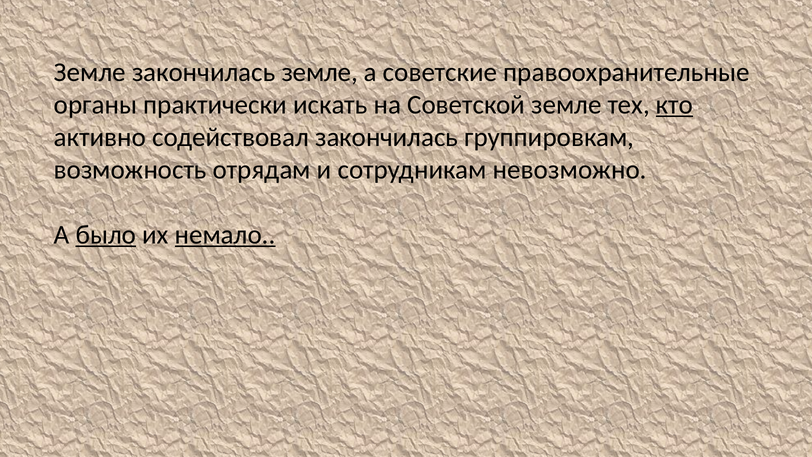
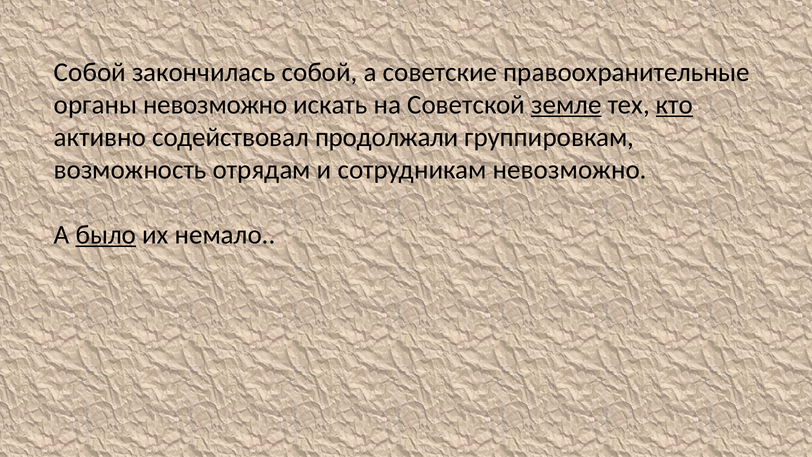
Земле: Земле -> Собой (90, 72)
закончилась земле: земле -> собой (320, 72)
органы практически: практически -> невозможно (215, 105)
земле underline: none -> present (566, 105)
содействовал закончилась: закончилась -> продолжали (387, 137)
немало underline: present -> none (225, 234)
